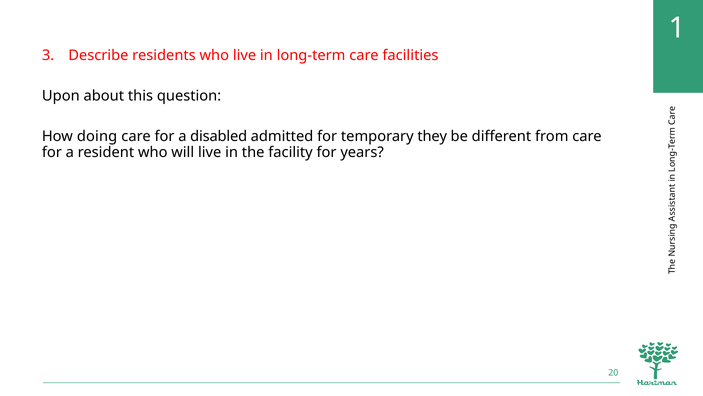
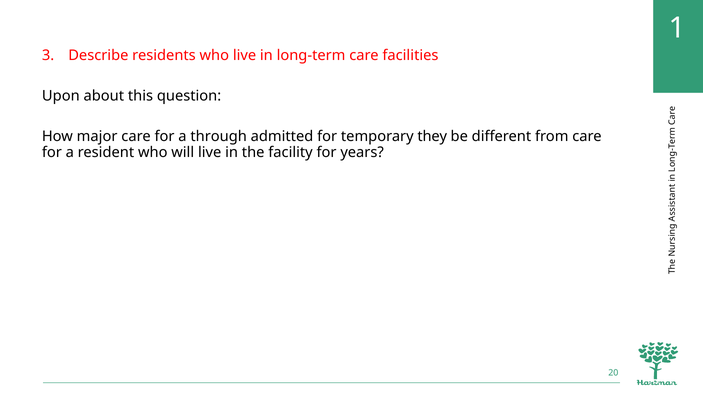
doing: doing -> major (97, 136)
disabled: disabled -> through (219, 136)
